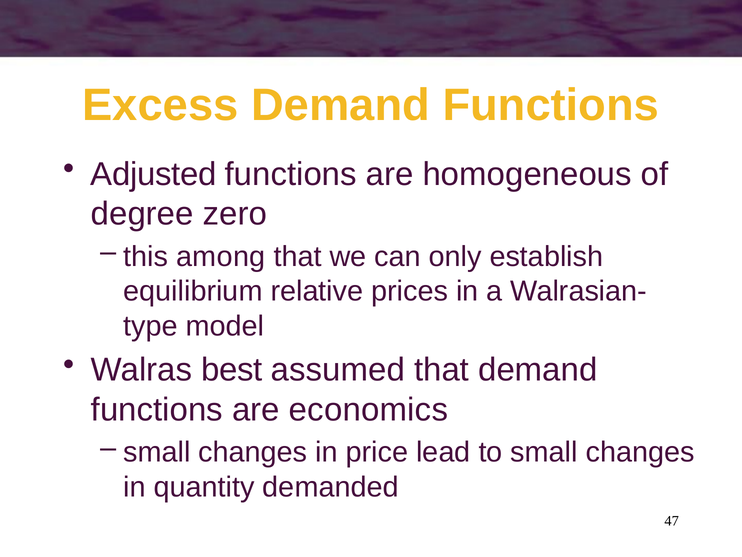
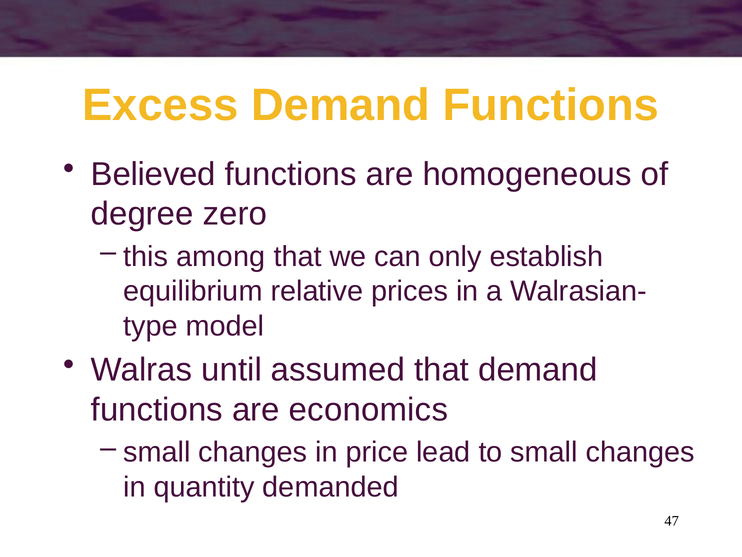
Adjusted: Adjusted -> Believed (153, 174)
best: best -> until (232, 370)
